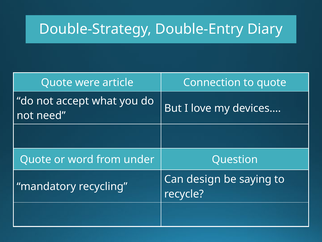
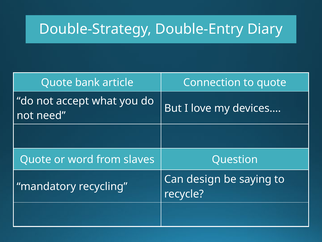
were: were -> bank (87, 82)
under: under -> slaves (139, 159)
